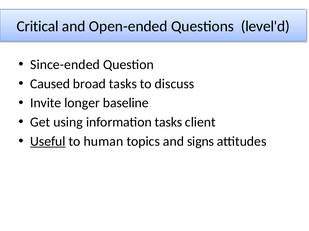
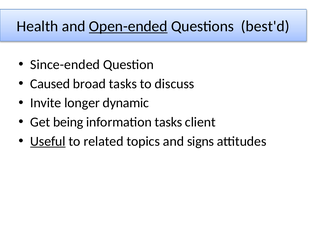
Critical: Critical -> Health (38, 26)
Open-ended underline: none -> present (128, 26)
level'd: level'd -> best'd (265, 26)
baseline: baseline -> dynamic (126, 103)
using: using -> being (68, 123)
human: human -> related (104, 142)
